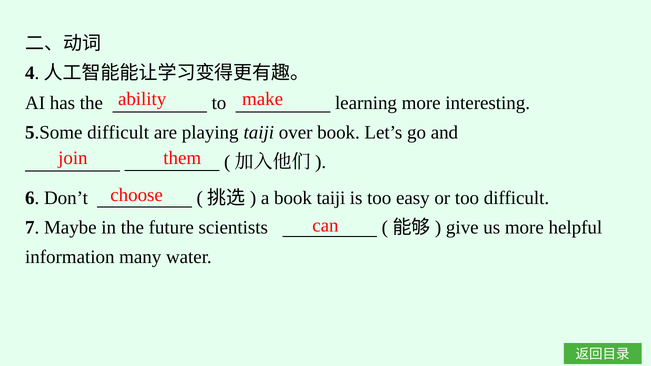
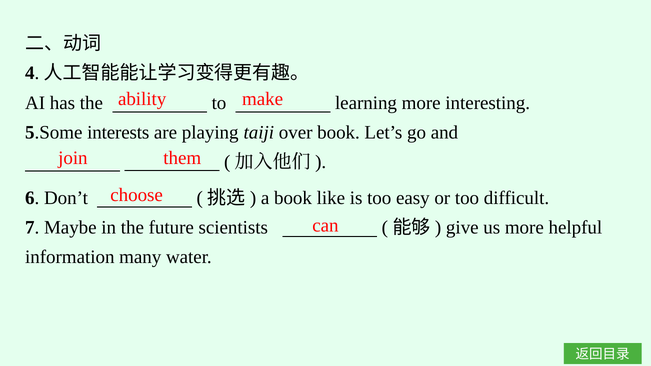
5.Some difficult: difficult -> interests (118, 132)
book taiji: taiji -> like (331, 198)
